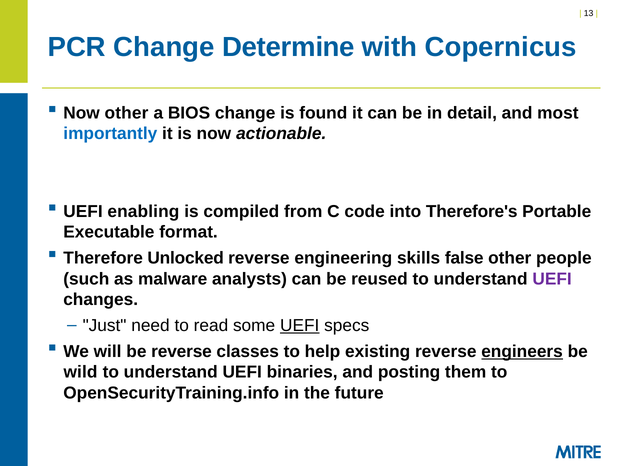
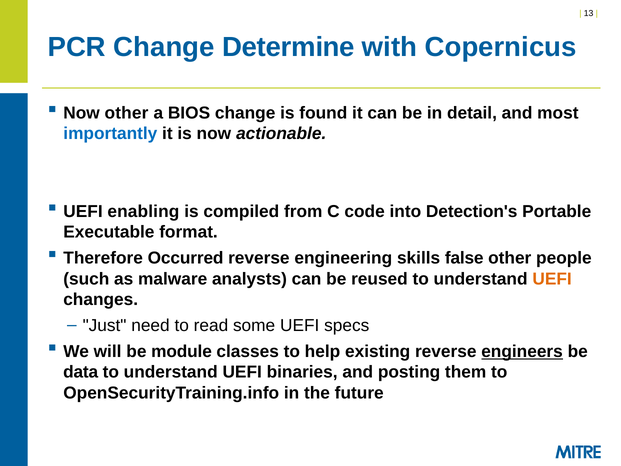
Therefore's: Therefore's -> Detection's (472, 211)
Unlocked: Unlocked -> Occurred (186, 258)
UEFI colour: purple -> orange (552, 279)
UEFI underline: present -> none (300, 325)
be reverse: reverse -> module (182, 351)
wild: wild -> data (81, 372)
